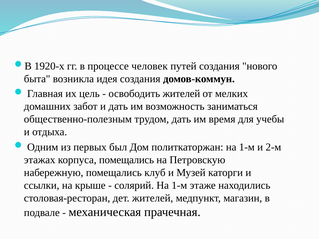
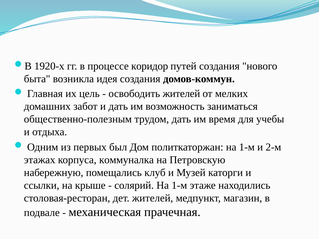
человек: человек -> коридор (150, 66)
корпуса помещались: помещались -> коммуналка (126, 160)
